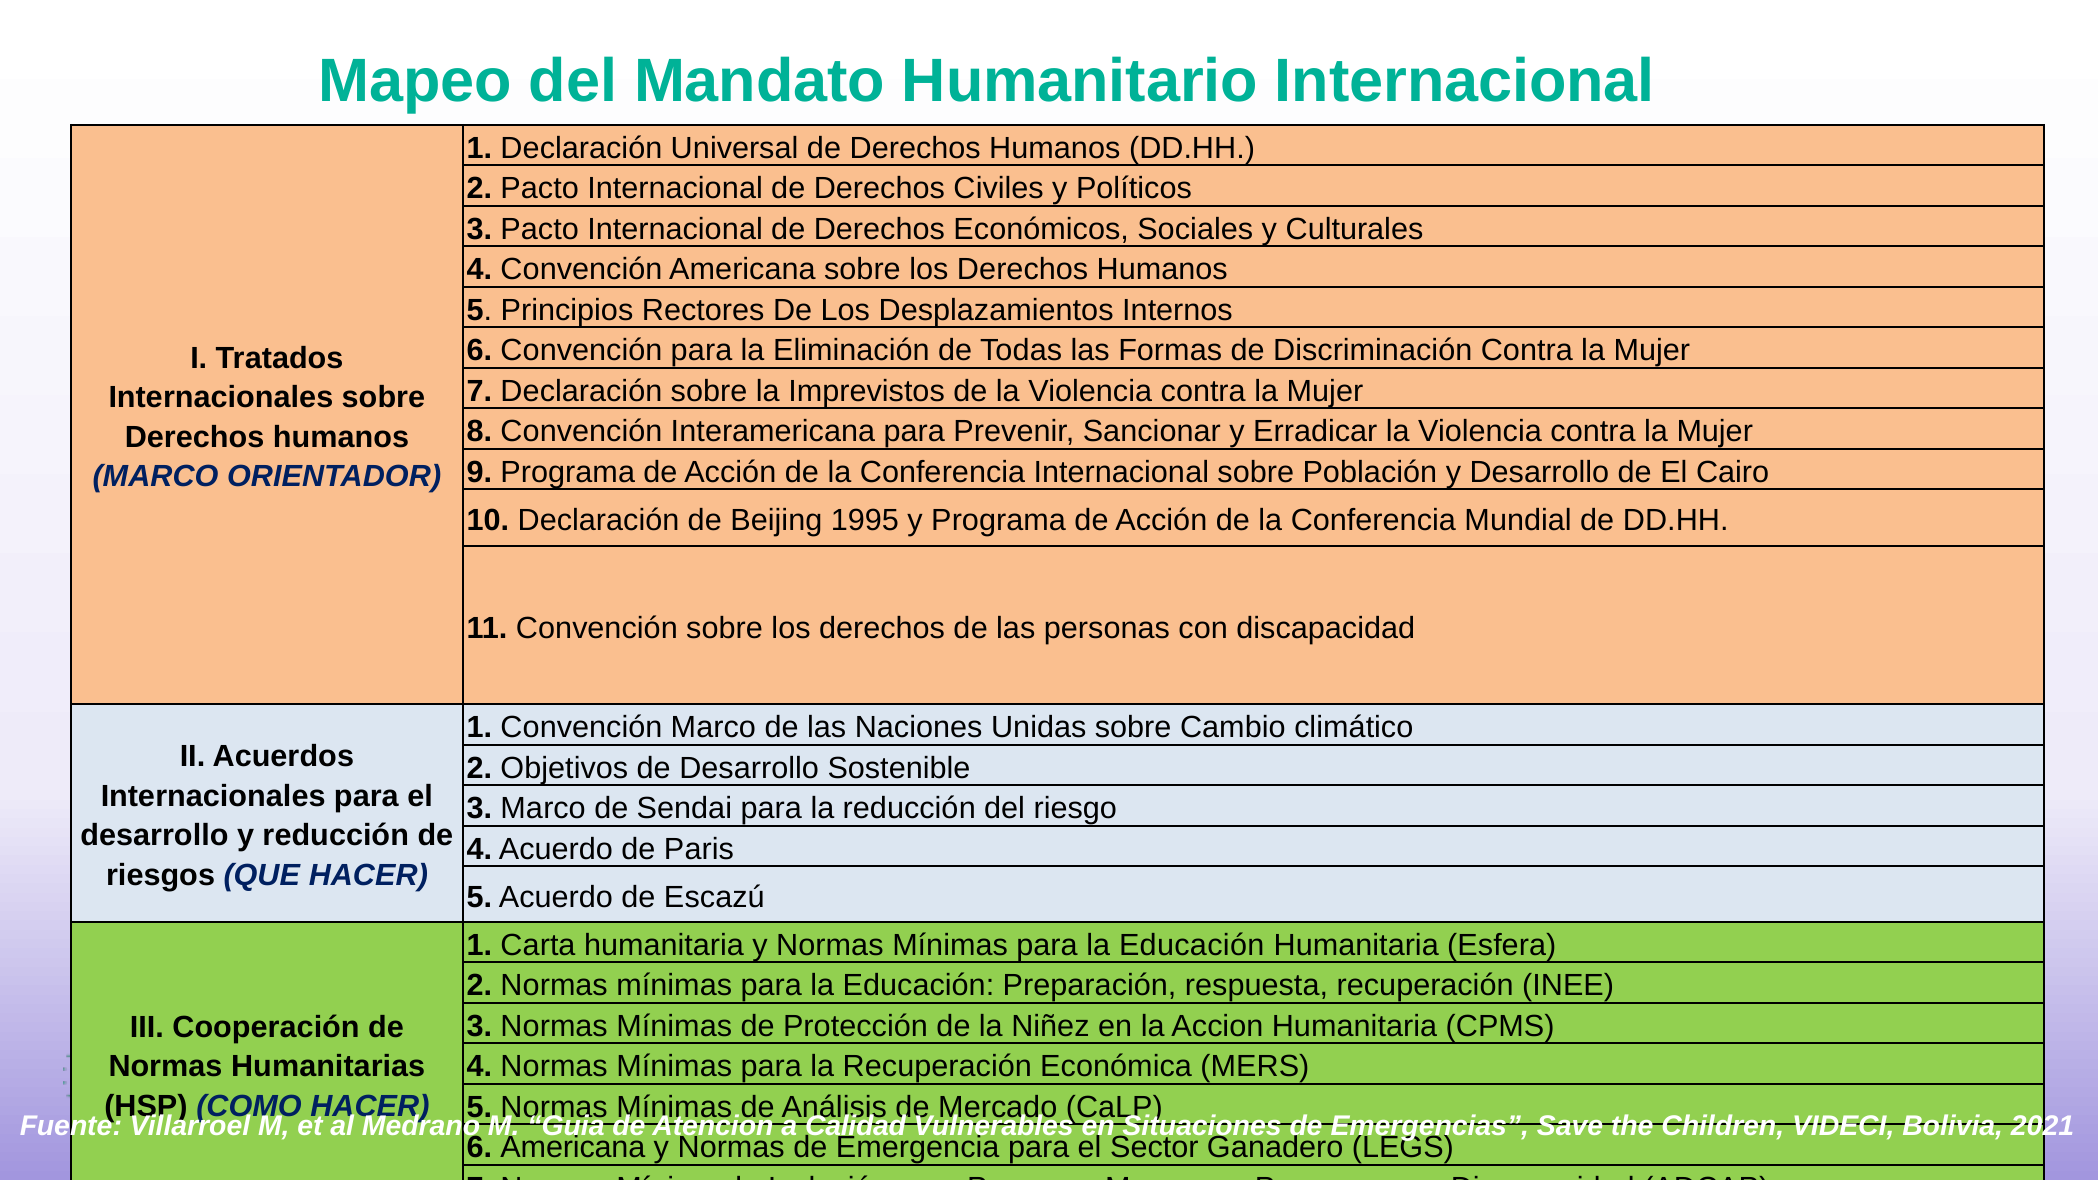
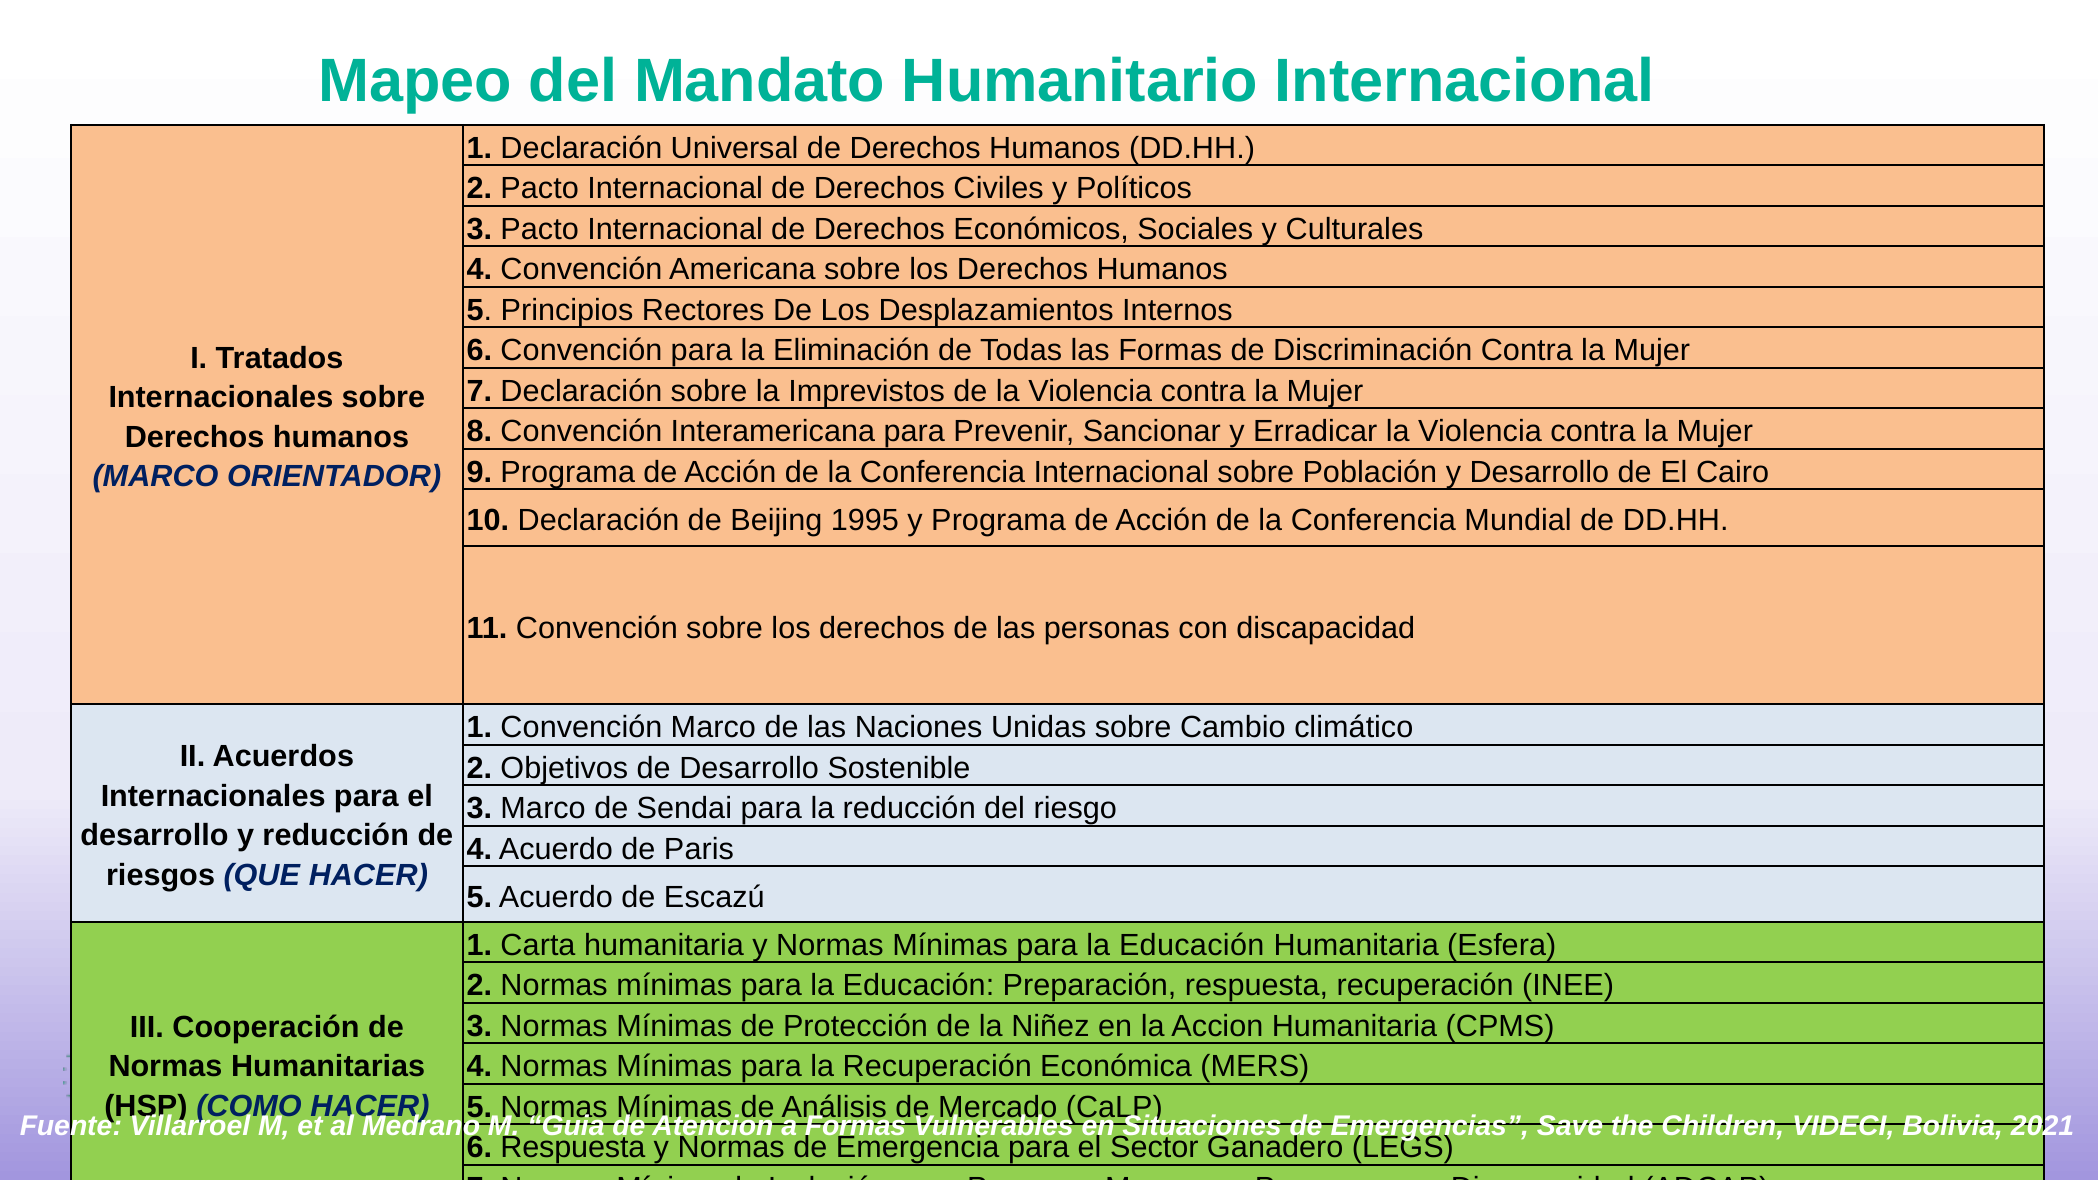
Calidad: Calidad -> Formas (856, 1126)
6 Americana: Americana -> Respuesta (573, 1148)
